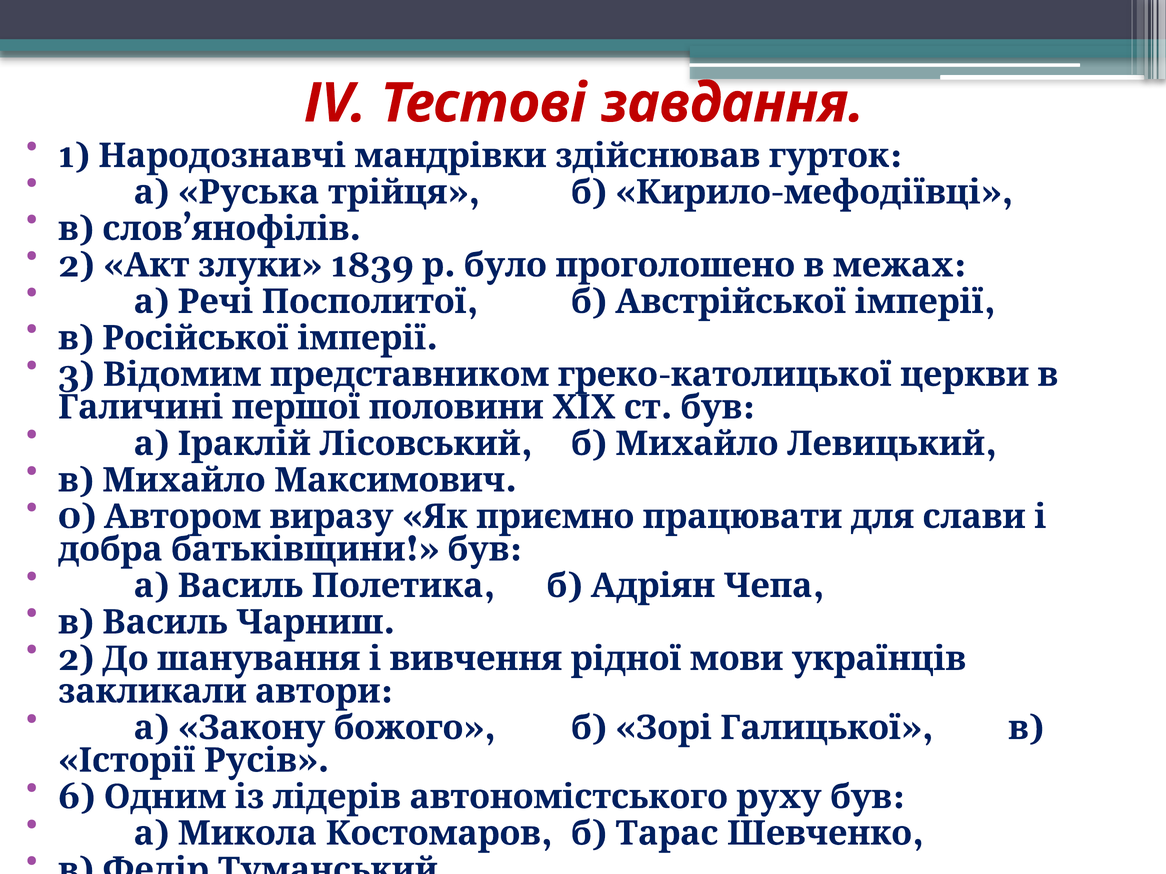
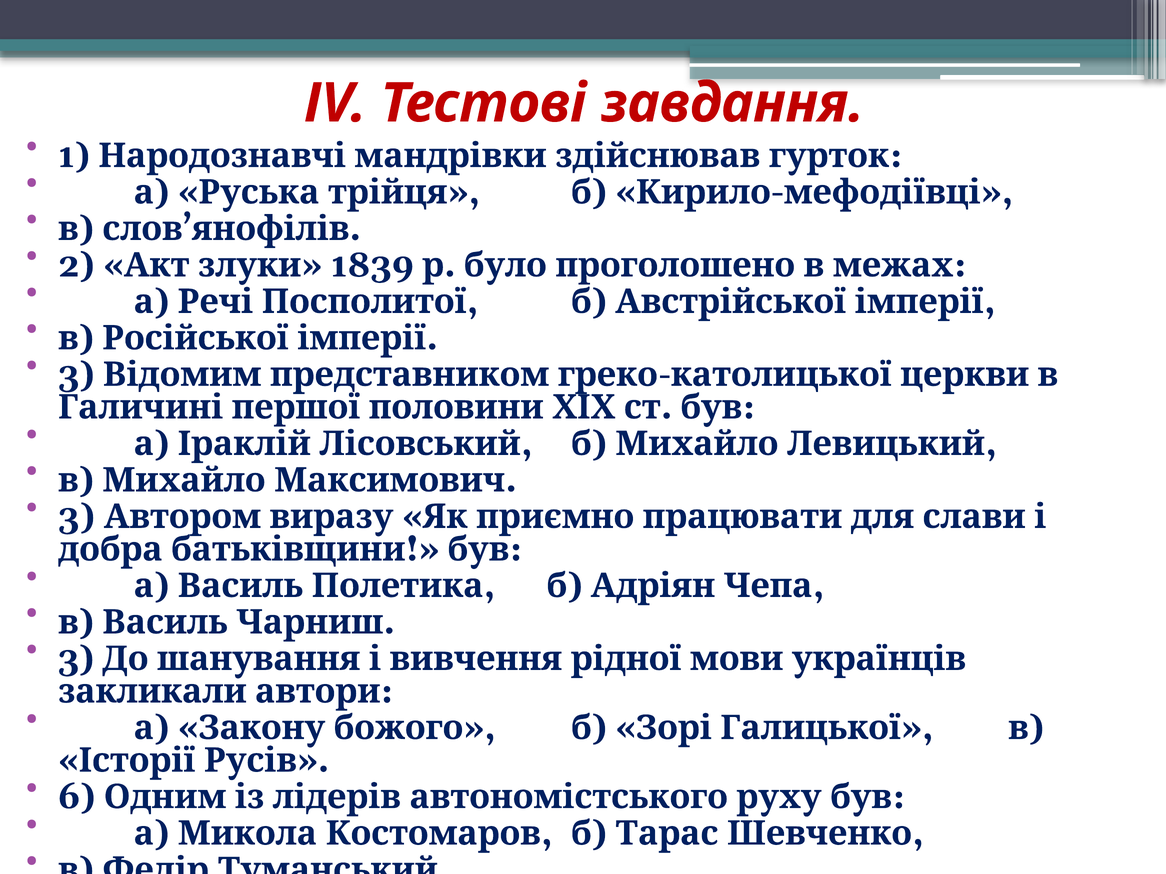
0: 0 -> 3 (77, 517)
2: 2 -> 3 (76, 659)
